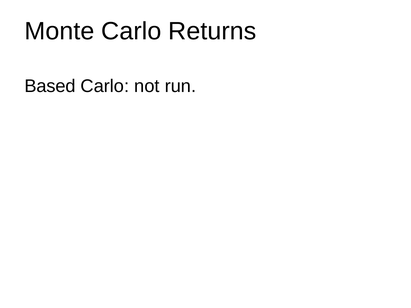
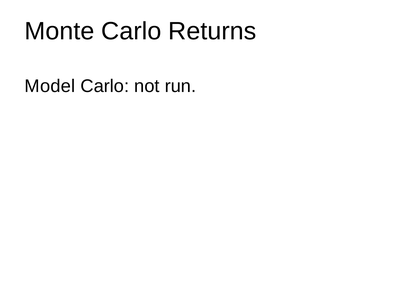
Based: Based -> Model (50, 86)
